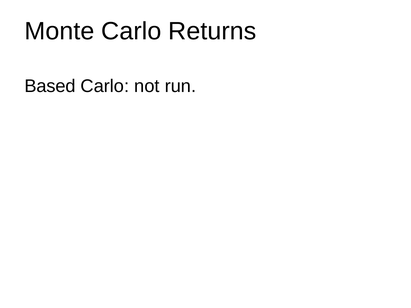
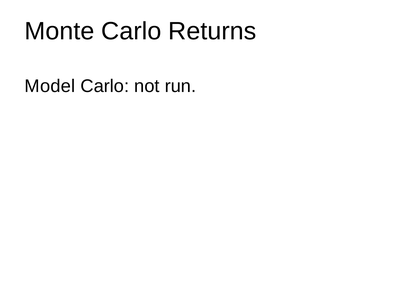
Based: Based -> Model (50, 86)
